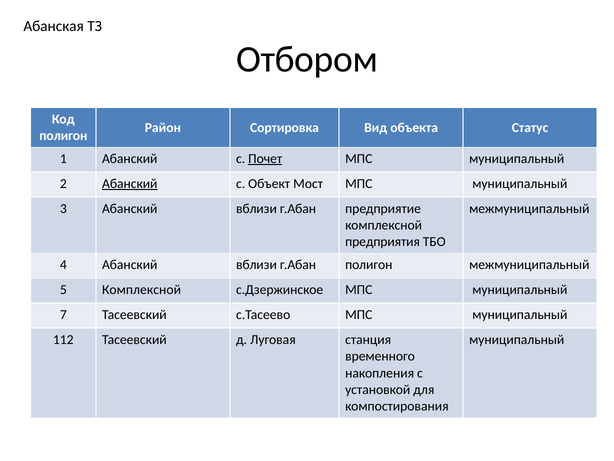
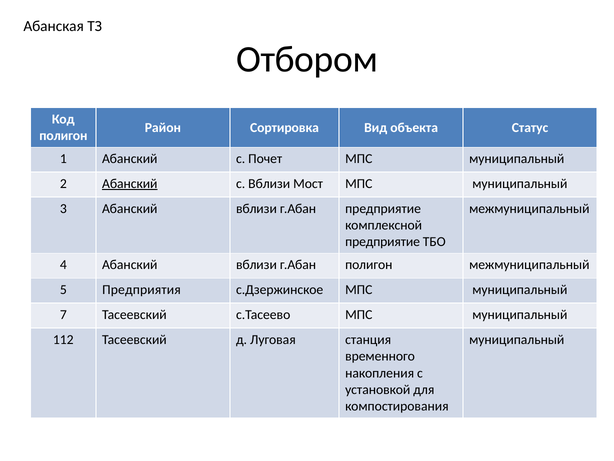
Почет underline: present -> none (265, 159)
с Объект: Объект -> Вблизи (269, 183)
предприятия: предприятия -> предприятие (383, 242)
5 Комплексной: Комплексной -> Предприятия (141, 289)
